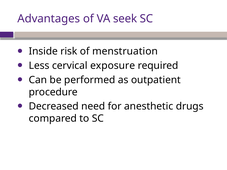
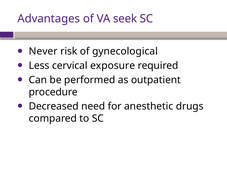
Inside: Inside -> Never (43, 51)
menstruation: menstruation -> gynecological (125, 51)
